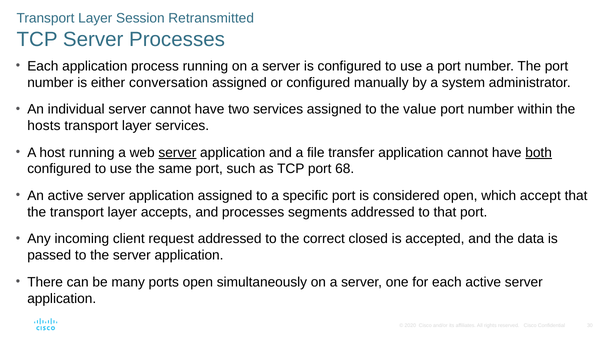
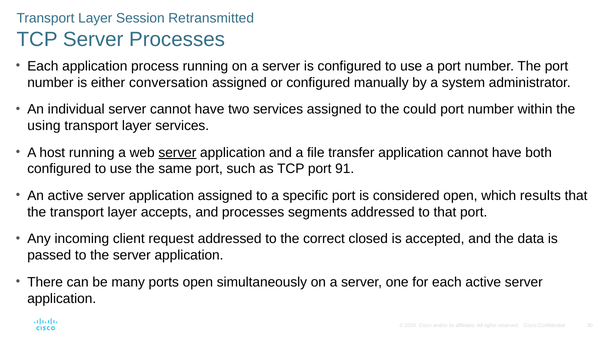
value: value -> could (420, 109)
hosts: hosts -> using (44, 126)
both underline: present -> none (539, 152)
68: 68 -> 91 (345, 169)
accept: accept -> results (540, 195)
